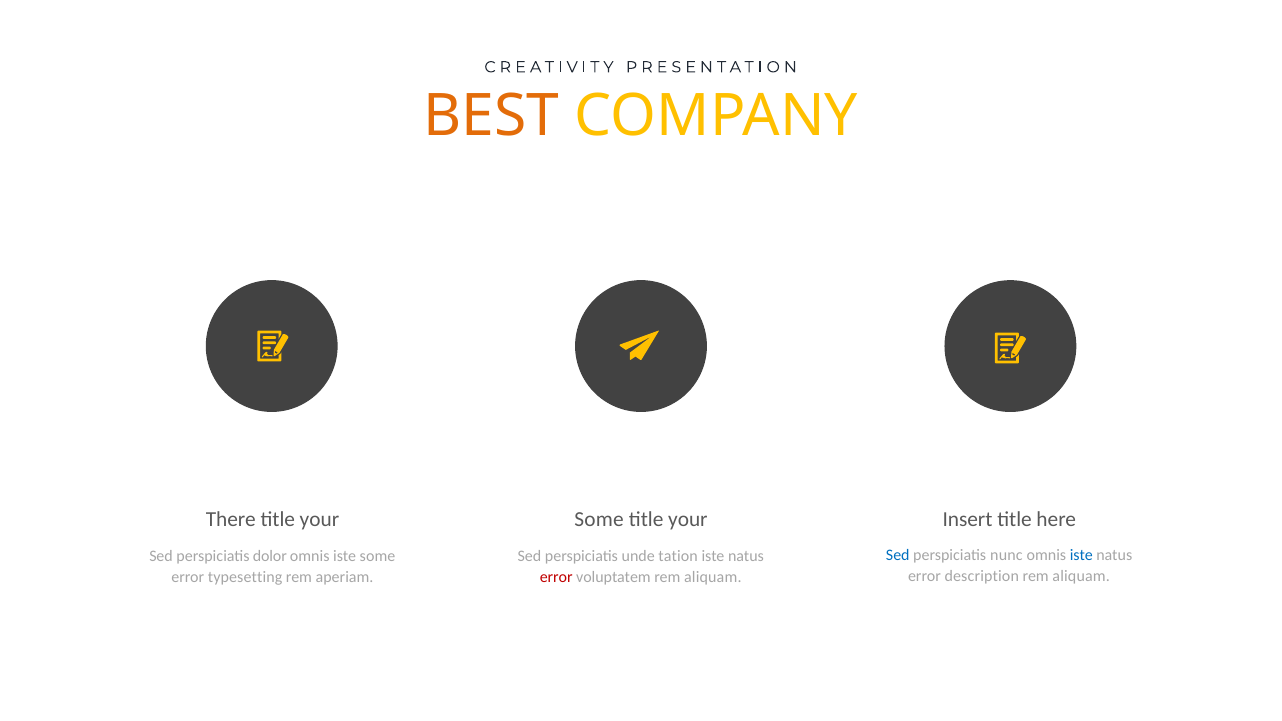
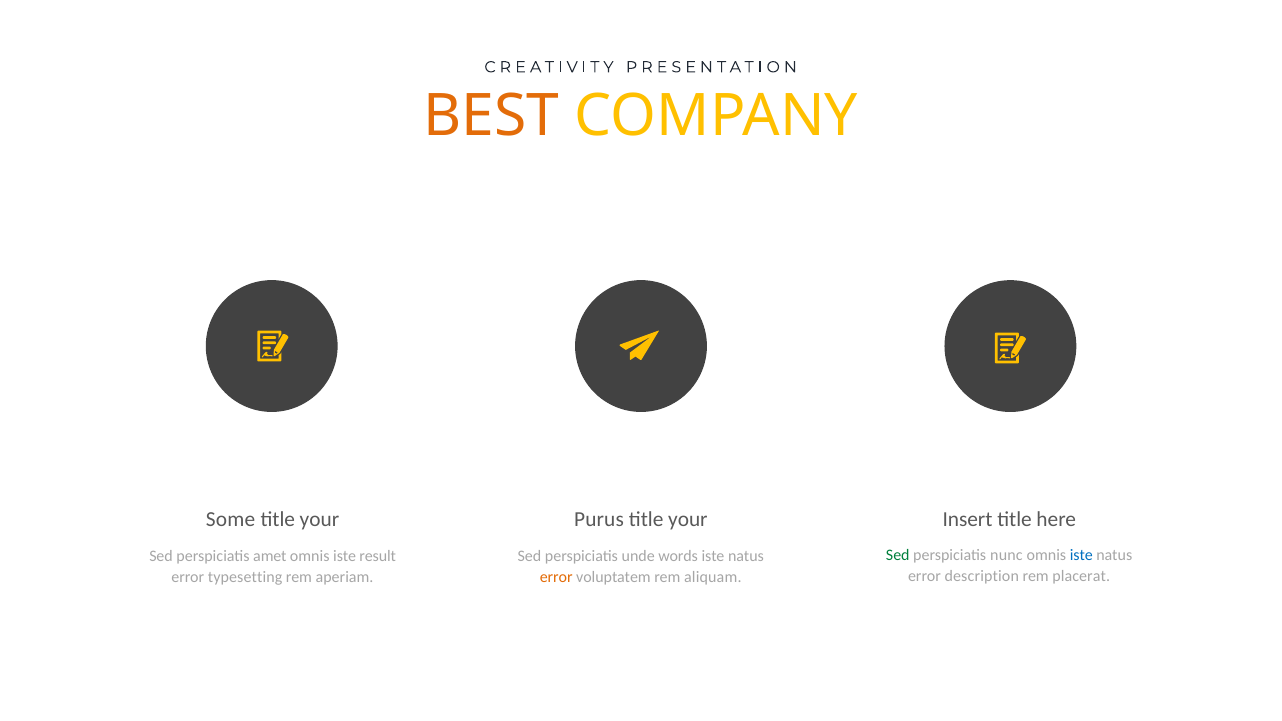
There: There -> Some (231, 520)
Some: Some -> Purus (599, 520)
Sed colour: blue -> green (898, 555)
dolor: dolor -> amet (270, 556)
iste some: some -> result (378, 556)
unde tation: tation -> words (678, 556)
aliquam: aliquam -> placerat (1081, 577)
error colour: red -> orange (556, 577)
